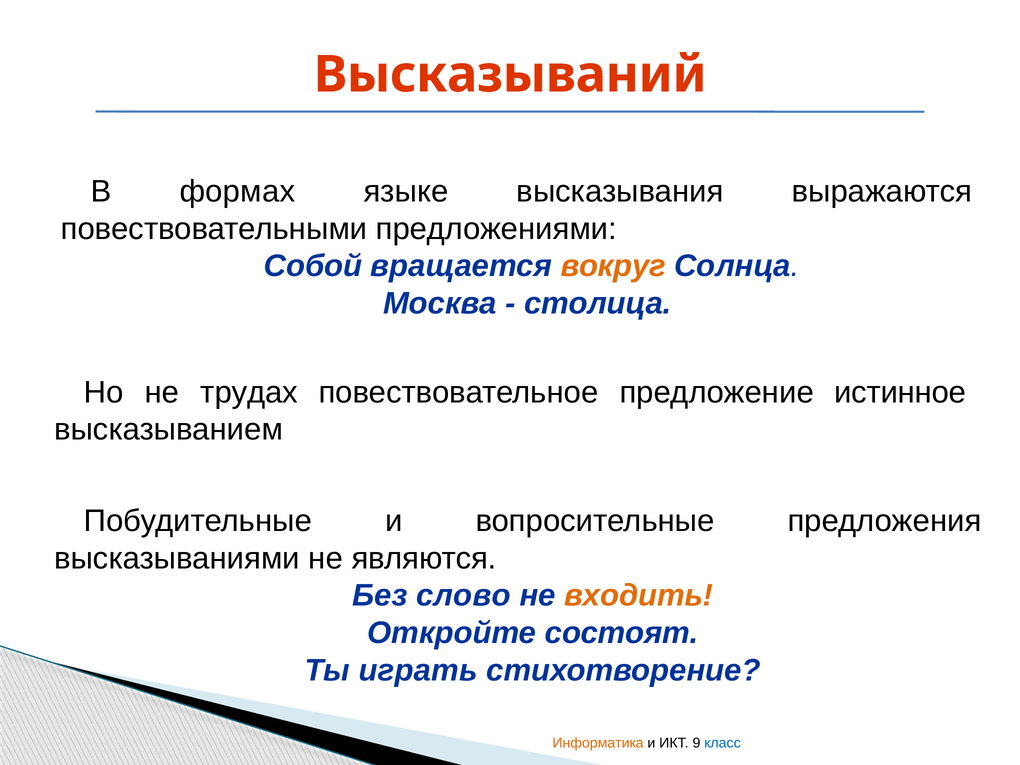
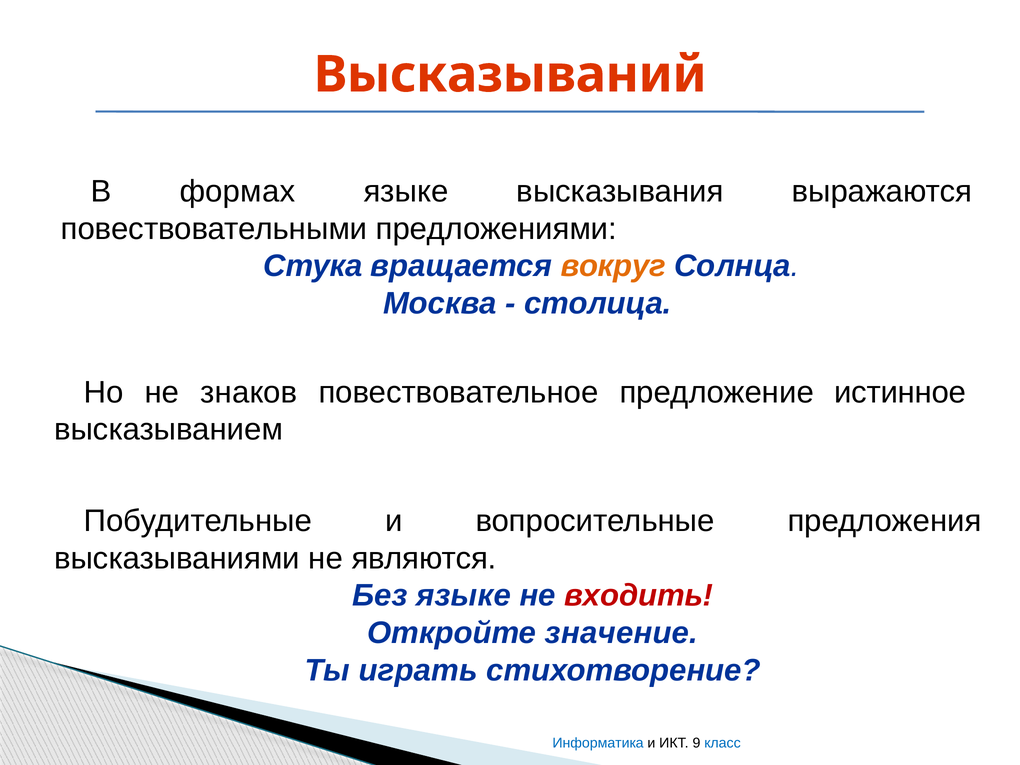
Собой: Собой -> Стука (313, 266)
трудах: трудах -> знаков (249, 392)
Без слово: слово -> языке (463, 596)
входить colour: orange -> red (639, 596)
состоят: состоят -> значение (622, 633)
Информатика colour: orange -> blue (598, 743)
